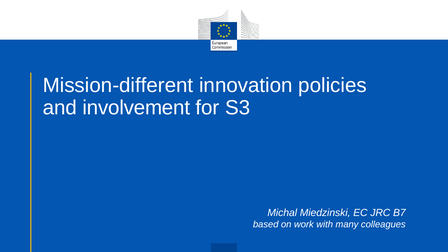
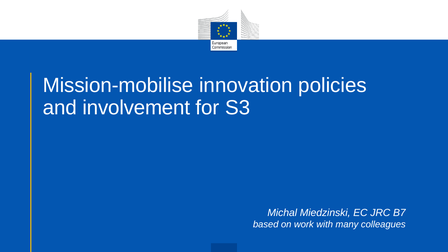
Mission-different: Mission-different -> Mission-mobilise (118, 85)
